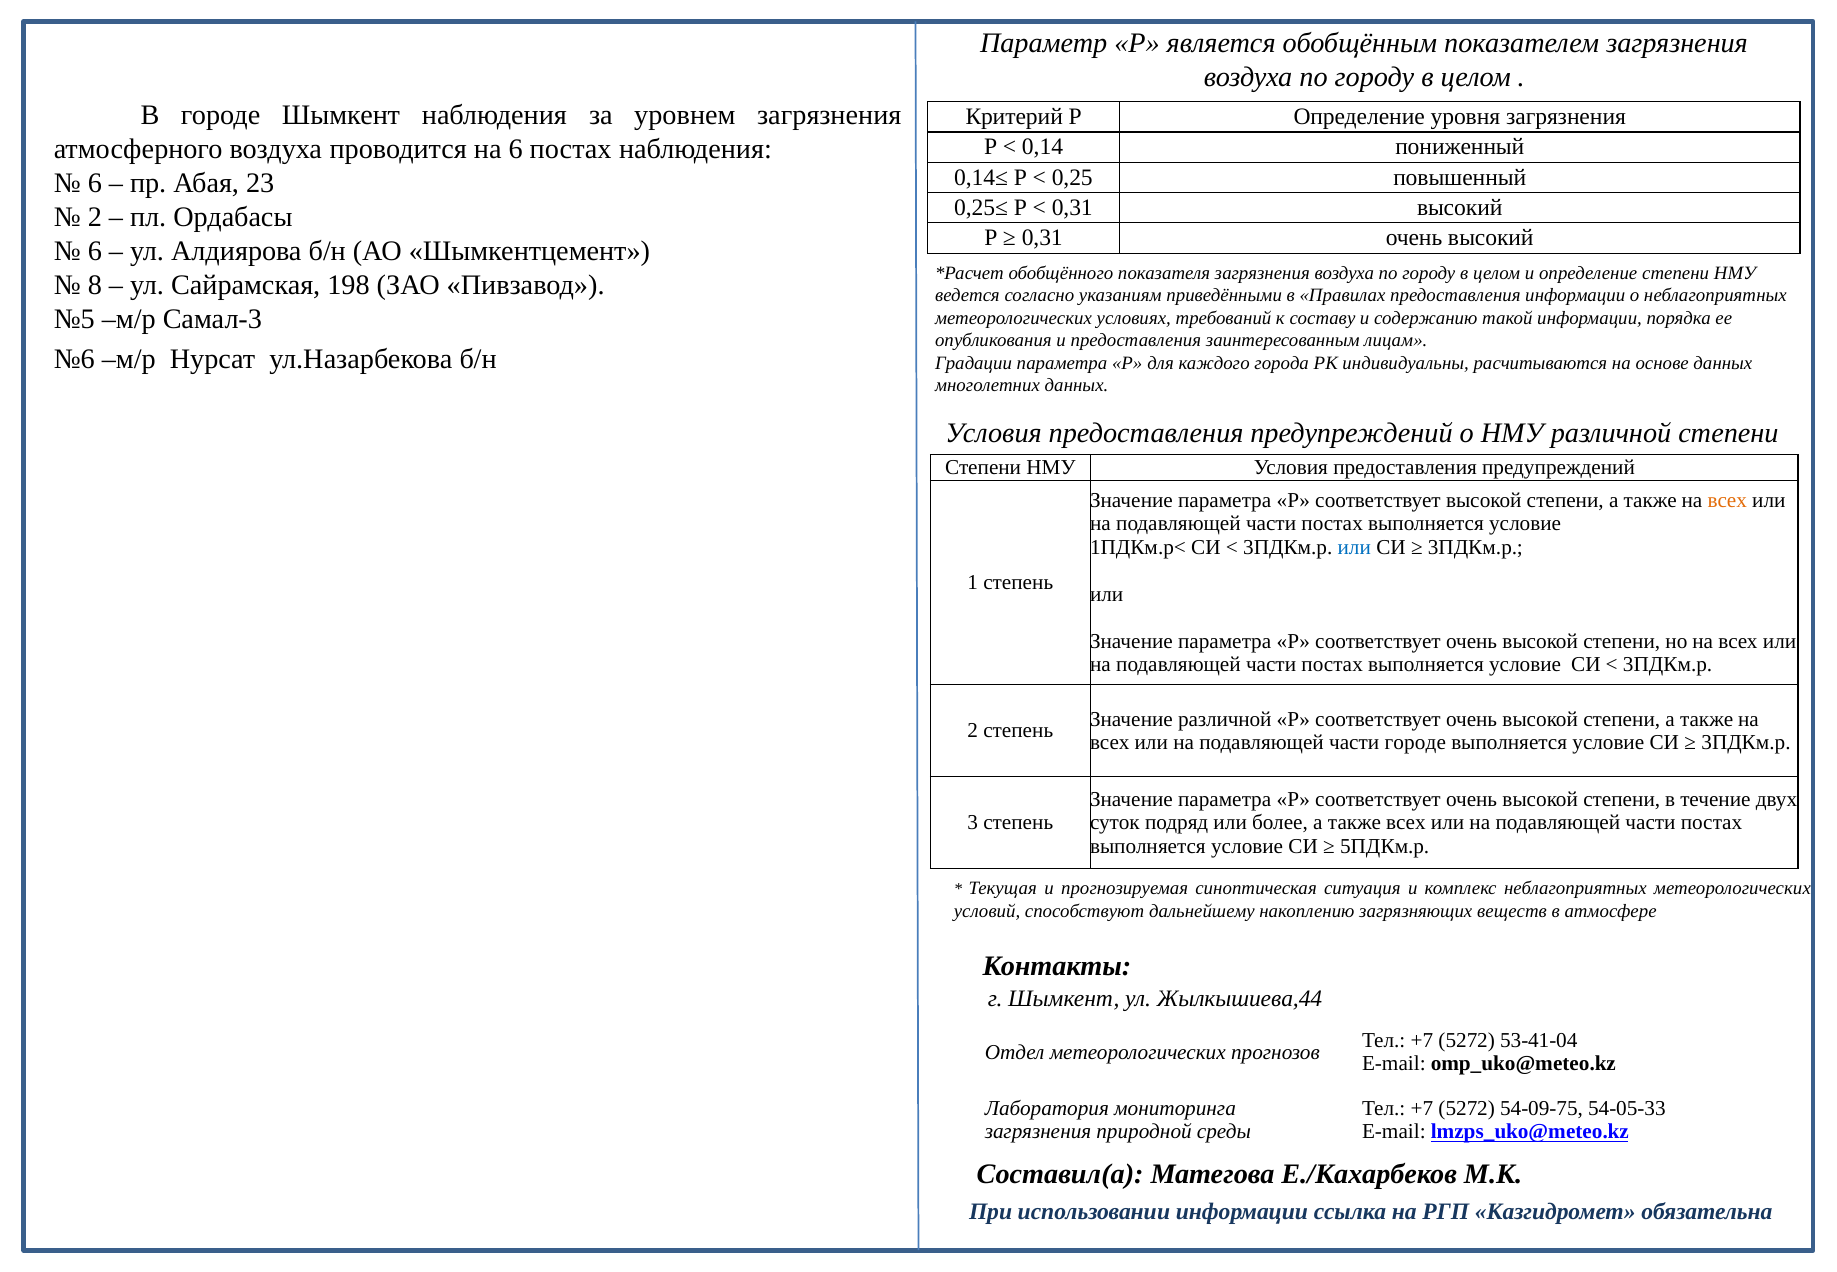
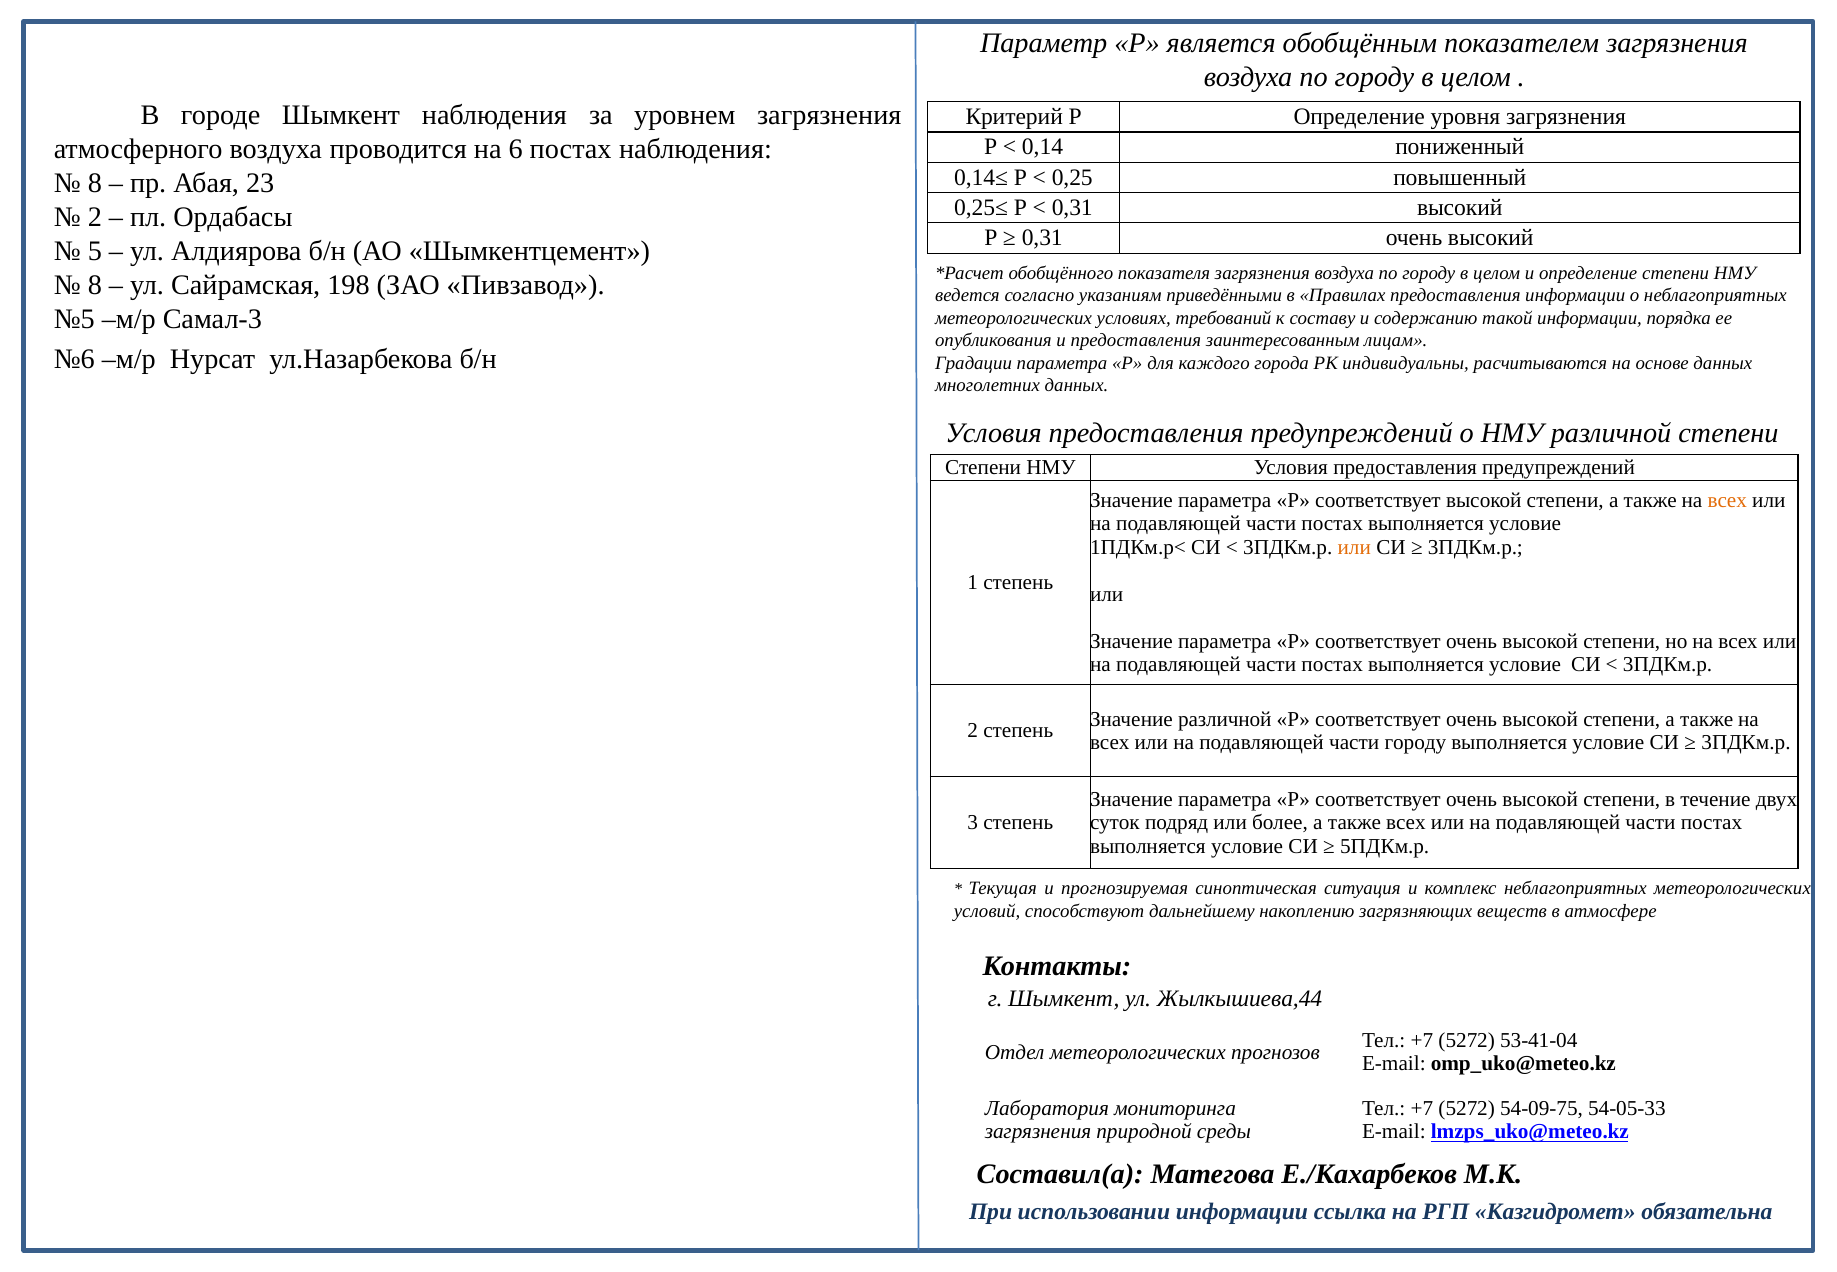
6: 6 -> 8 (95, 183)
6: 6 -> 5 (95, 251)
или colour: blue -> orange (1354, 547)
части городе: городе -> городу (1415, 742)
